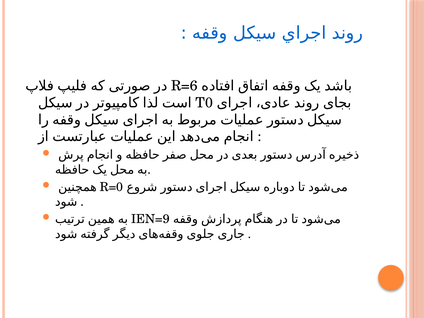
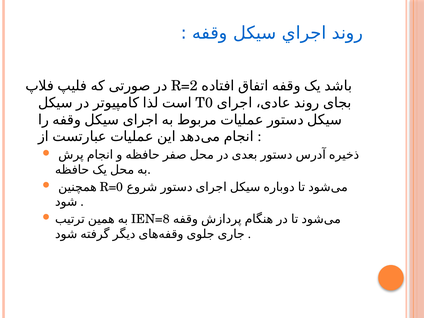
R=6: R=6 -> R=2 (184, 86)
IEN=9: IEN=9 -> IEN=8 (150, 219)
